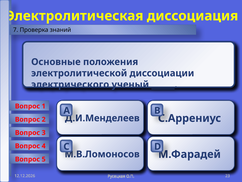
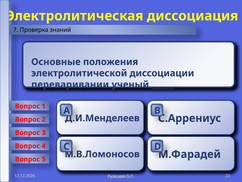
электрического: электрического -> переваривании (70, 84)
